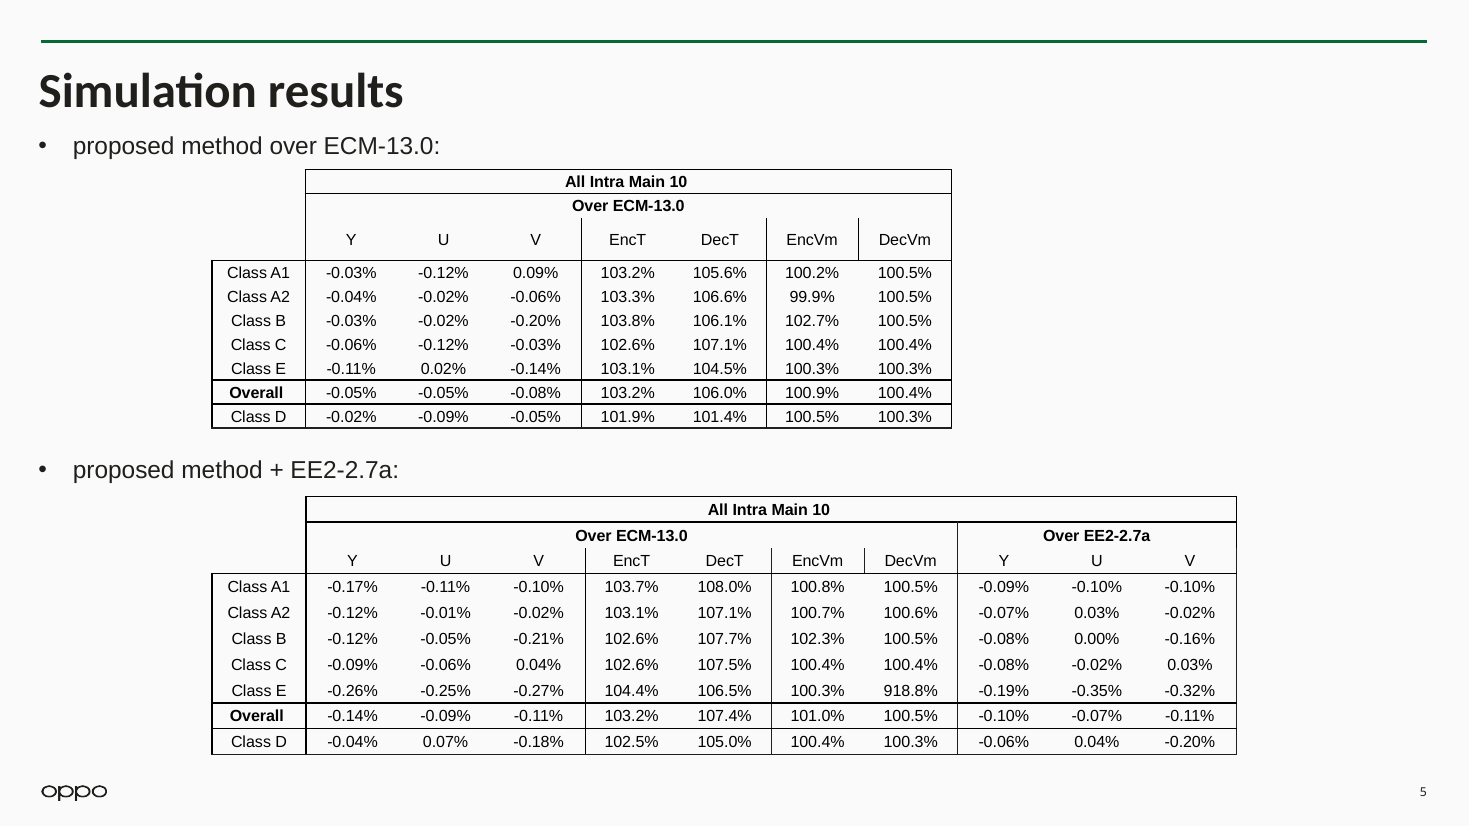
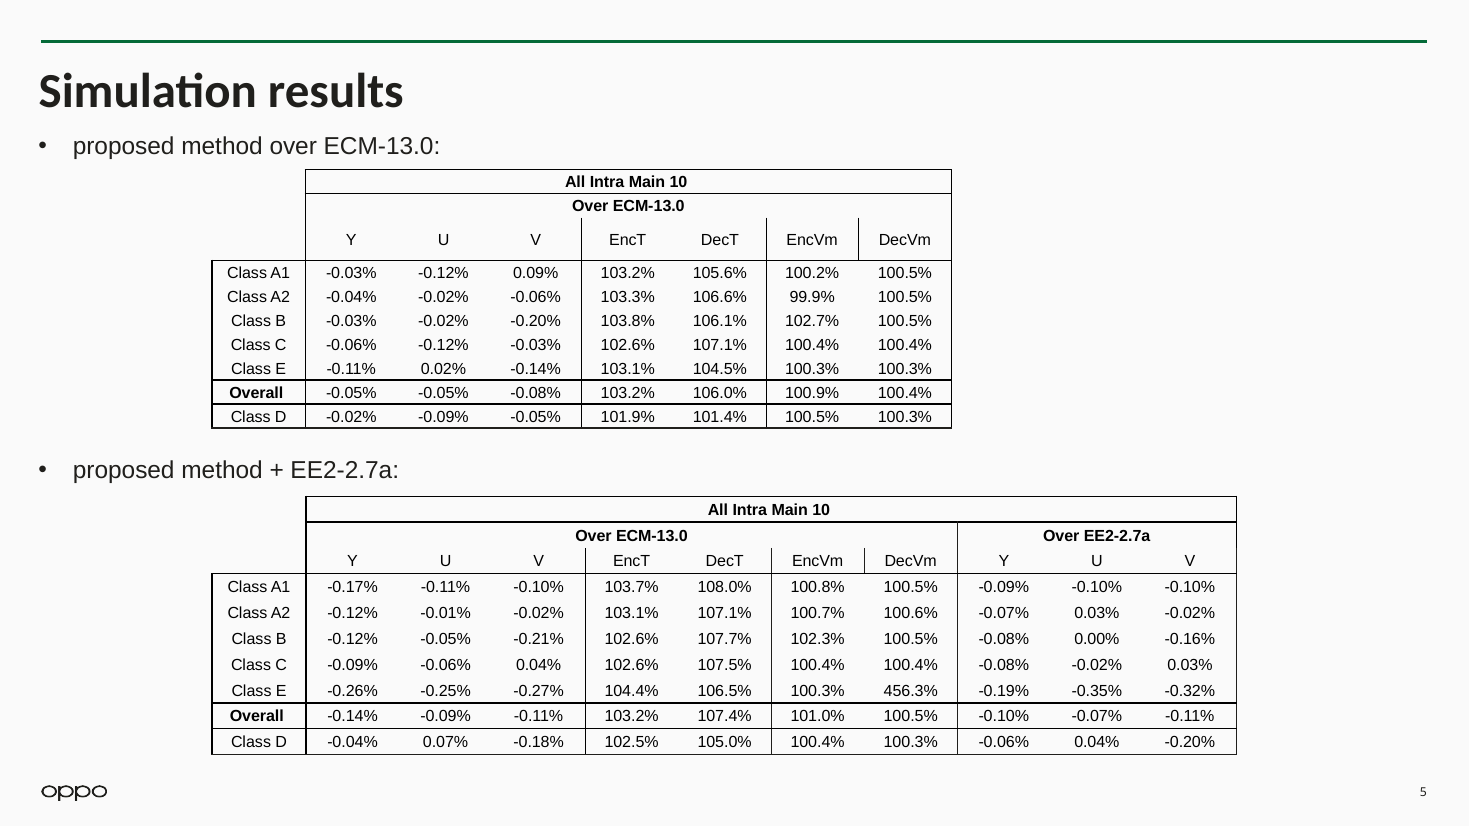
918.8%: 918.8% -> 456.3% (911, 691)
